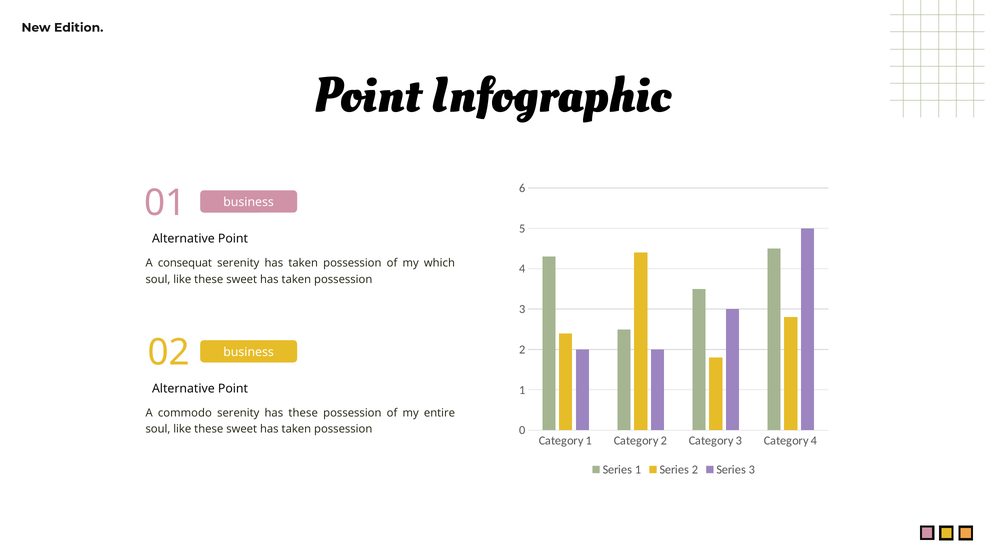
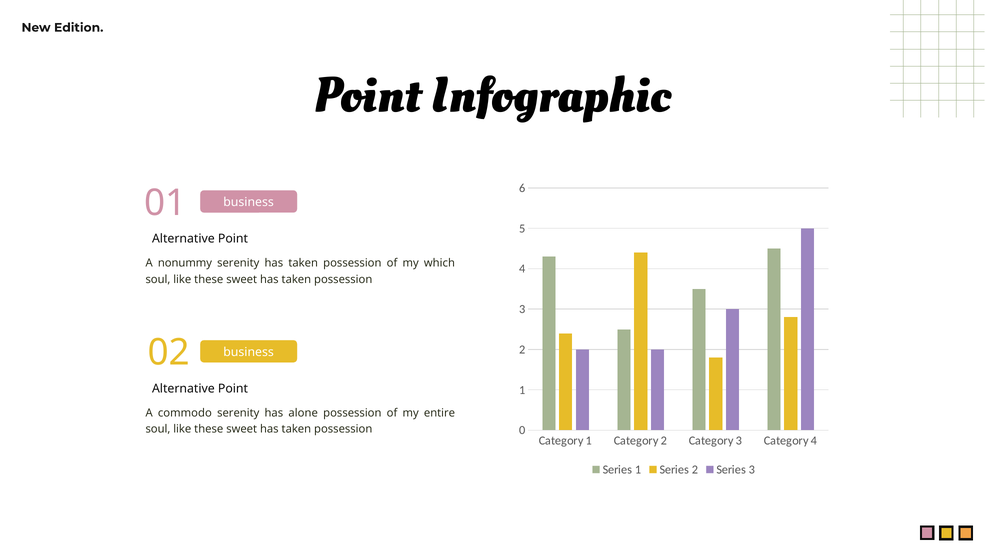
consequat: consequat -> nonummy (185, 263)
has these: these -> alone (303, 413)
